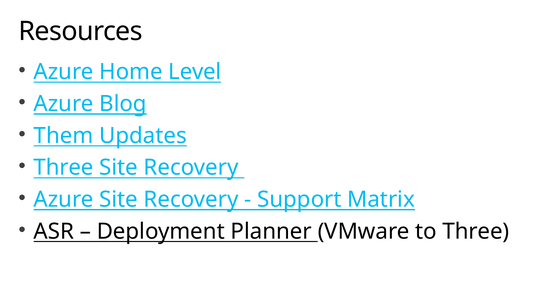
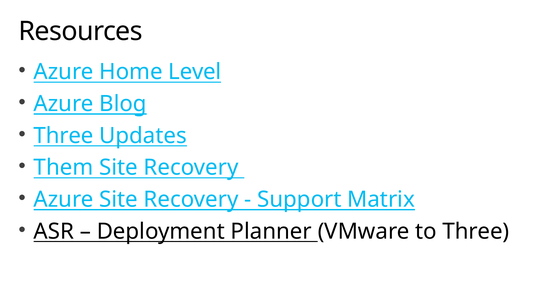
Them: Them -> Three (64, 136)
Three: Three -> Them (64, 167)
